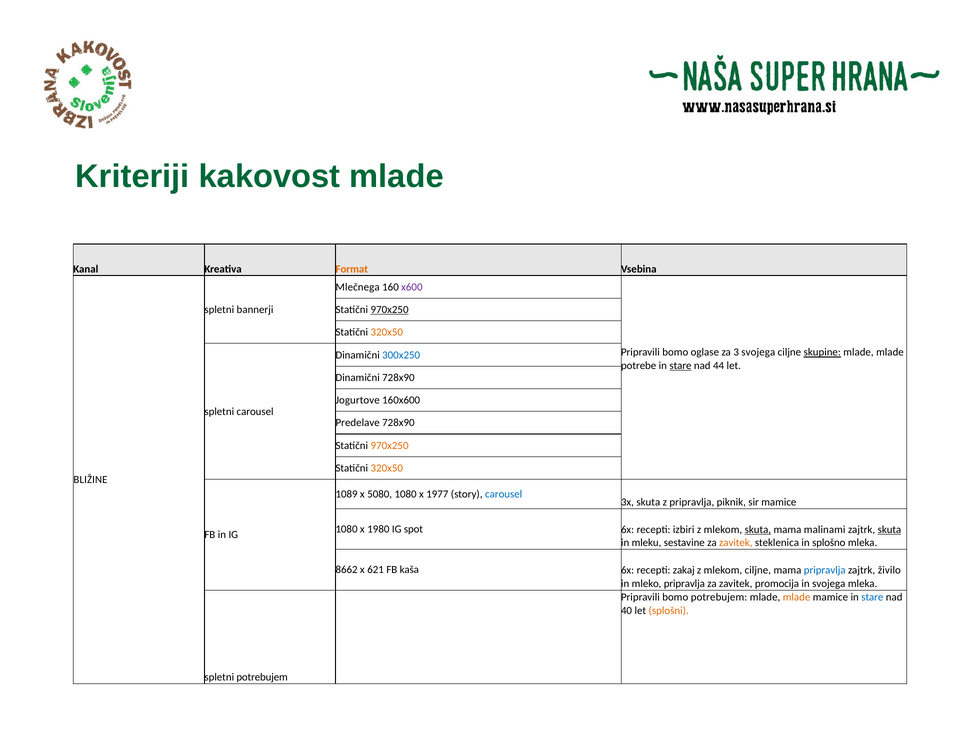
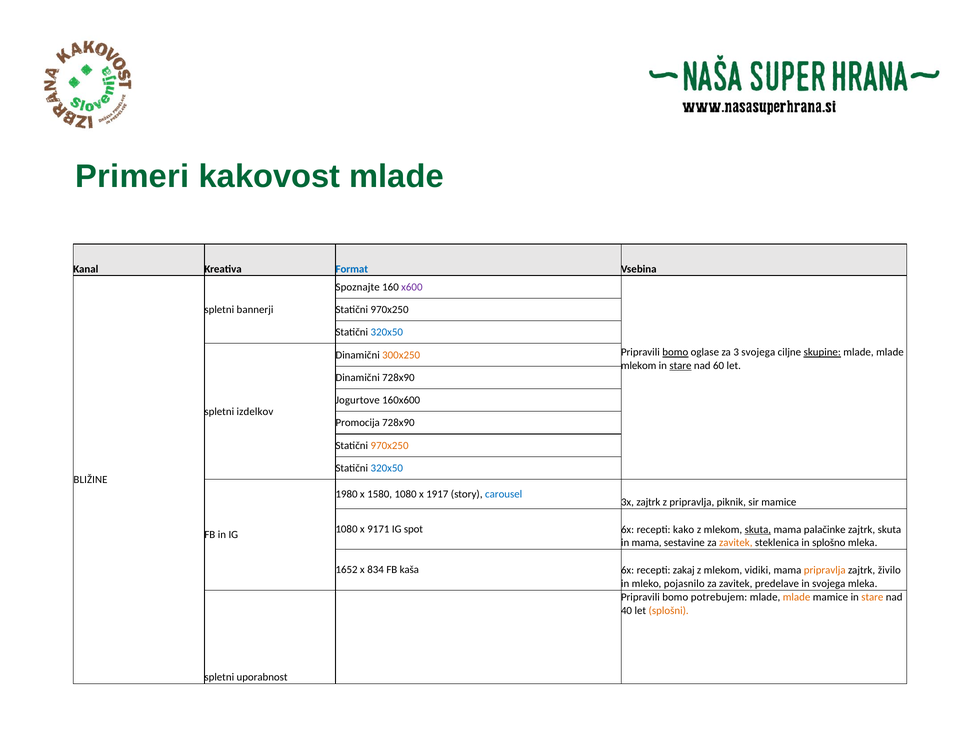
Kriteriji: Kriteriji -> Primeri (132, 176)
Format colour: orange -> blue (352, 269)
Mlečnega: Mlečnega -> Spoznajte (358, 287)
970x250 underline: present -> none (390, 310)
320x50 colour: orange -> blue (387, 332)
bomo underline: none -> present (675, 352)
300x250 colour: blue -> orange (401, 355)
potrebe: potrebe -> mlekom (639, 366)
44: 44 -> 60 (719, 366)
spletni carousel: carousel -> izdelkov (255, 412)
Predelave: Predelave -> Promocija (358, 423)
320x50 colour: orange -> blue (387, 468)
1089: 1089 -> 1980 (347, 494)
5080: 5080 -> 1580 (380, 494)
1977: 1977 -> 1917 (437, 494)
3x skuta: skuta -> zajtrk (648, 502)
1980: 1980 -> 9171 (378, 529)
izbiri: izbiri -> kako (684, 529)
malinami: malinami -> palačinke (825, 529)
skuta underline: present -> none (889, 529)
in mleku: mleku -> mama (647, 543)
8662: 8662 -> 1652 (347, 570)
621: 621 -> 834 (376, 570)
mlekom ciljne: ciljne -> vidiki (758, 570)
pripravlja colour: blue -> orange (825, 570)
mleko pripravlja: pripravlja -> pojasnilo (684, 584)
promocija: promocija -> predelave (777, 584)
stare colour: blue -> orange (872, 597)
spletni potrebujem: potrebujem -> uporabnost (262, 677)
